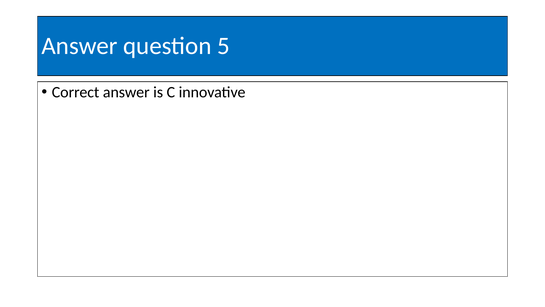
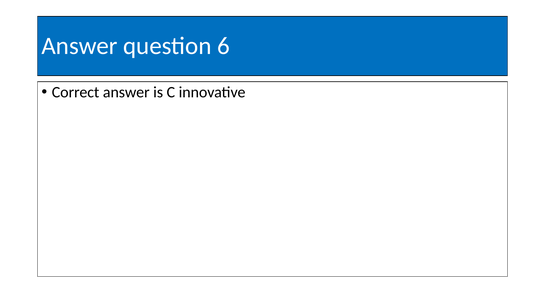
5: 5 -> 6 (223, 46)
